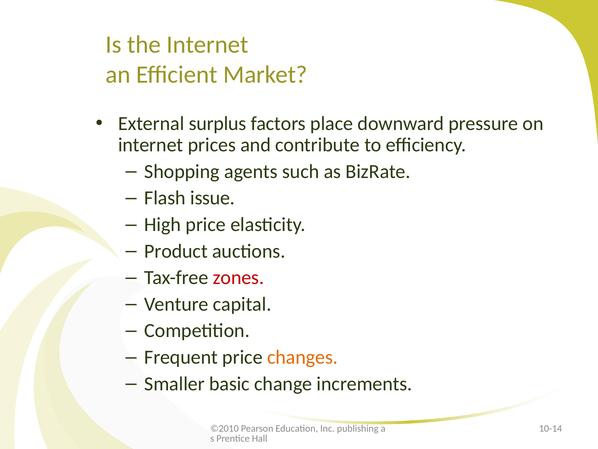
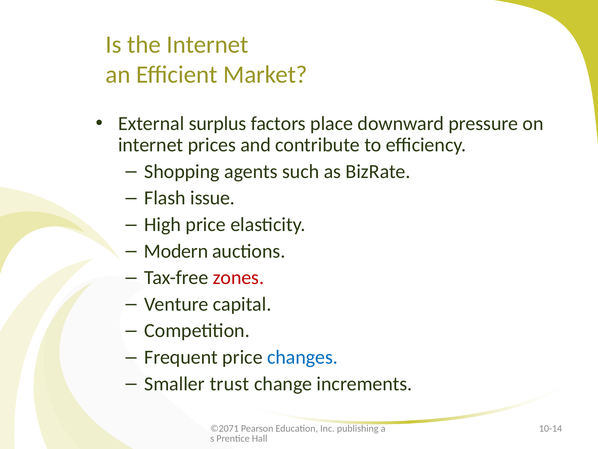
Product: Product -> Modern (176, 251)
changes colour: orange -> blue (303, 357)
basic: basic -> trust (229, 383)
©2010: ©2010 -> ©2071 (225, 428)
